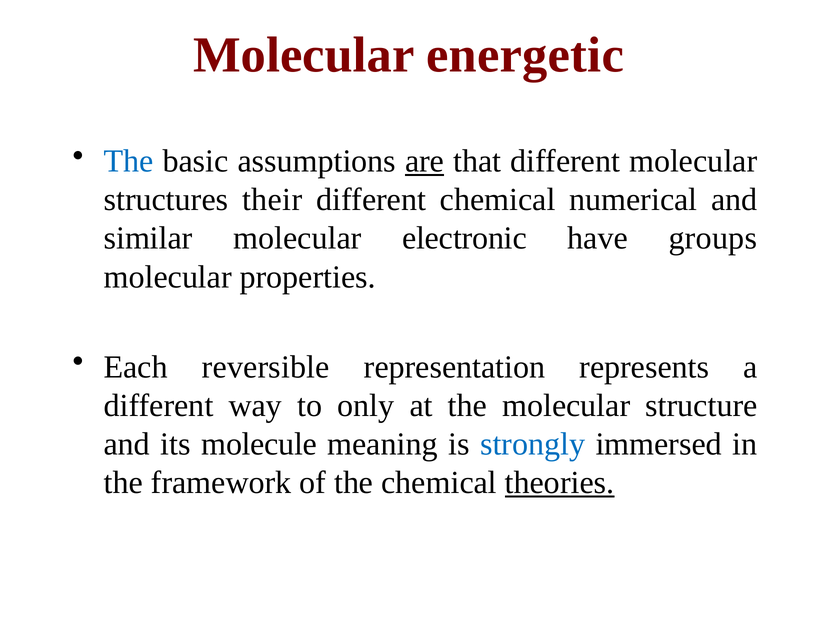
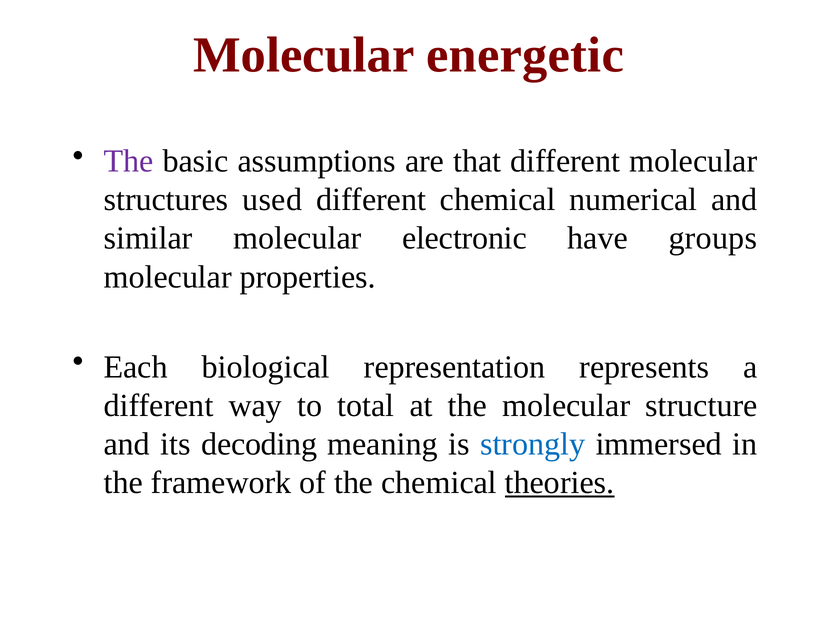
The colour: blue -> purple (129, 161)
are underline: present -> none (425, 161)
their: their -> used (272, 200)
reversible: reversible -> biological (266, 367)
only: only -> total (366, 405)
molecule: molecule -> decoding (259, 444)
